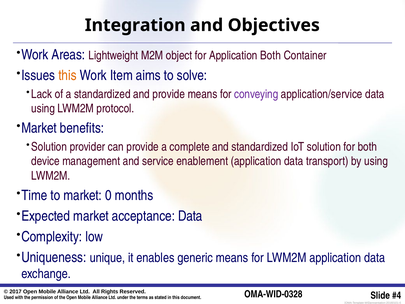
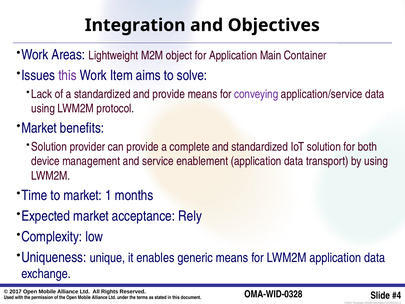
Application Both: Both -> Main (271, 55)
this colour: orange -> purple (67, 75)
0: 0 -> 1 (108, 195)
acceptance Data: Data -> Rely (190, 216)
